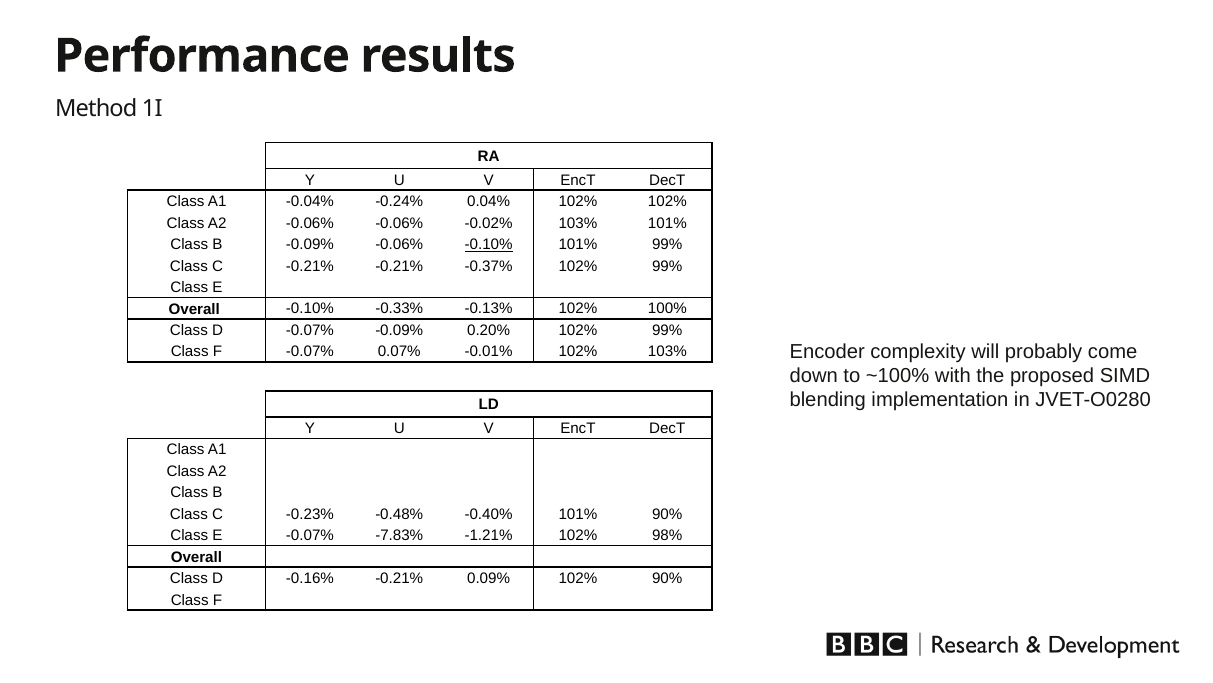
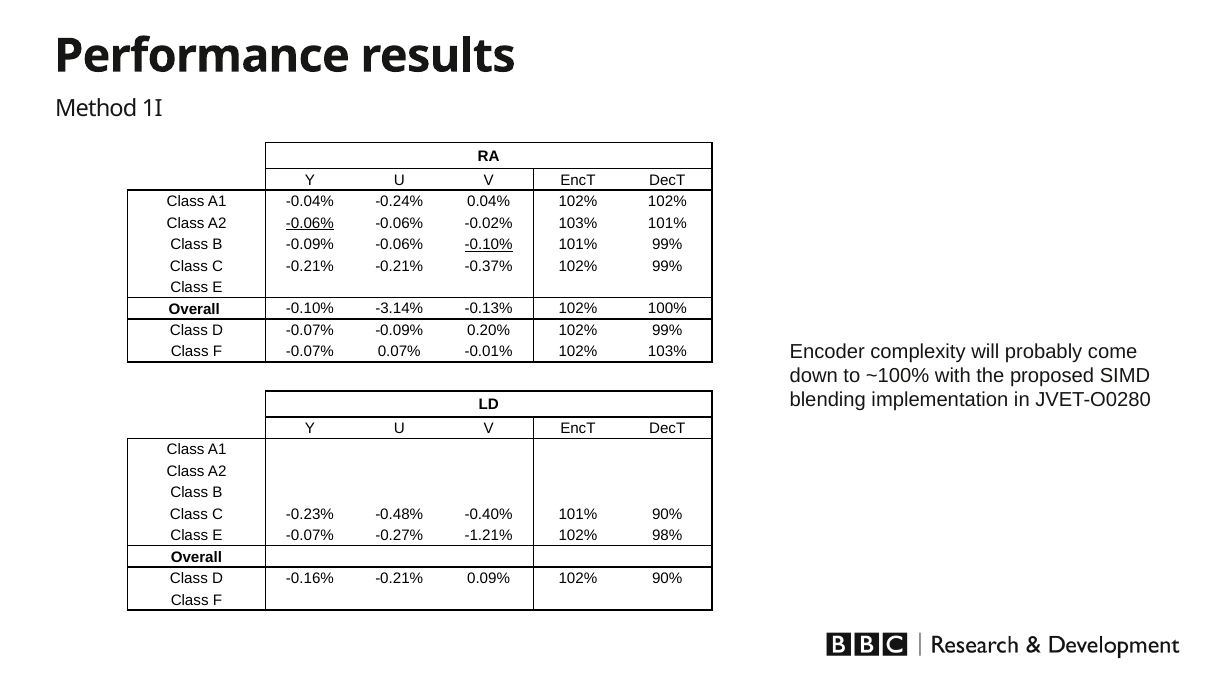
-0.06% underline: none -> present (310, 223)
-0.33%: -0.33% -> -3.14% (399, 309)
-7.83%: -7.83% -> -0.27% (399, 535)
